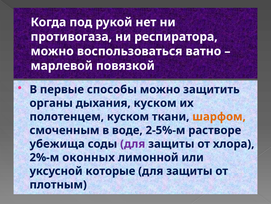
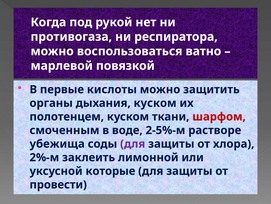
способы: способы -> кислоты (112, 89)
шарфом colour: orange -> red (219, 116)
оконных: оконных -> заклеить (89, 157)
плотным: плотным -> провести (58, 184)
